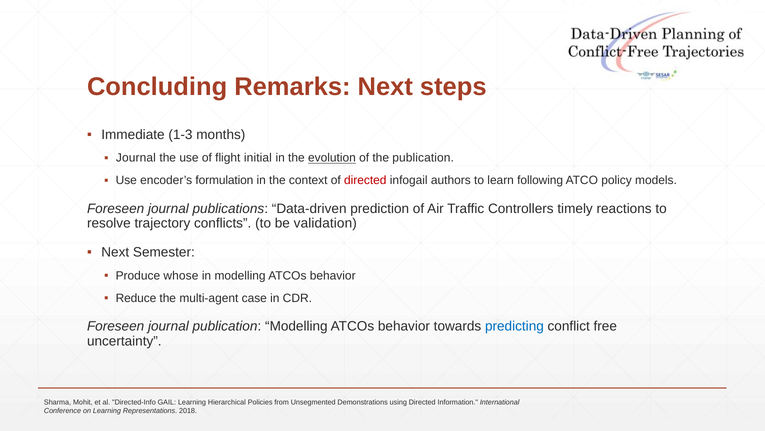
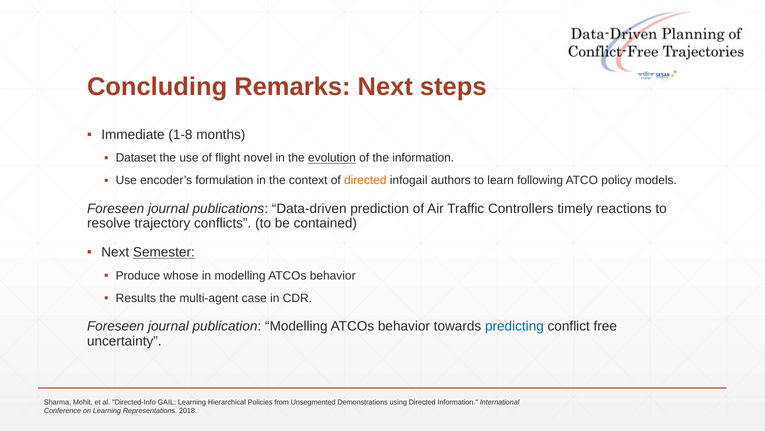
1-3: 1-3 -> 1-8 (180, 134)
Journal: Journal -> Dataset (136, 158)
initial: initial -> novel (258, 158)
the publication: publication -> information (423, 158)
directed colour: red -> orange (365, 180)
validation: validation -> contained (325, 223)
Semester underline: none -> present (164, 252)
Reduce: Reduce -> Results (136, 298)
